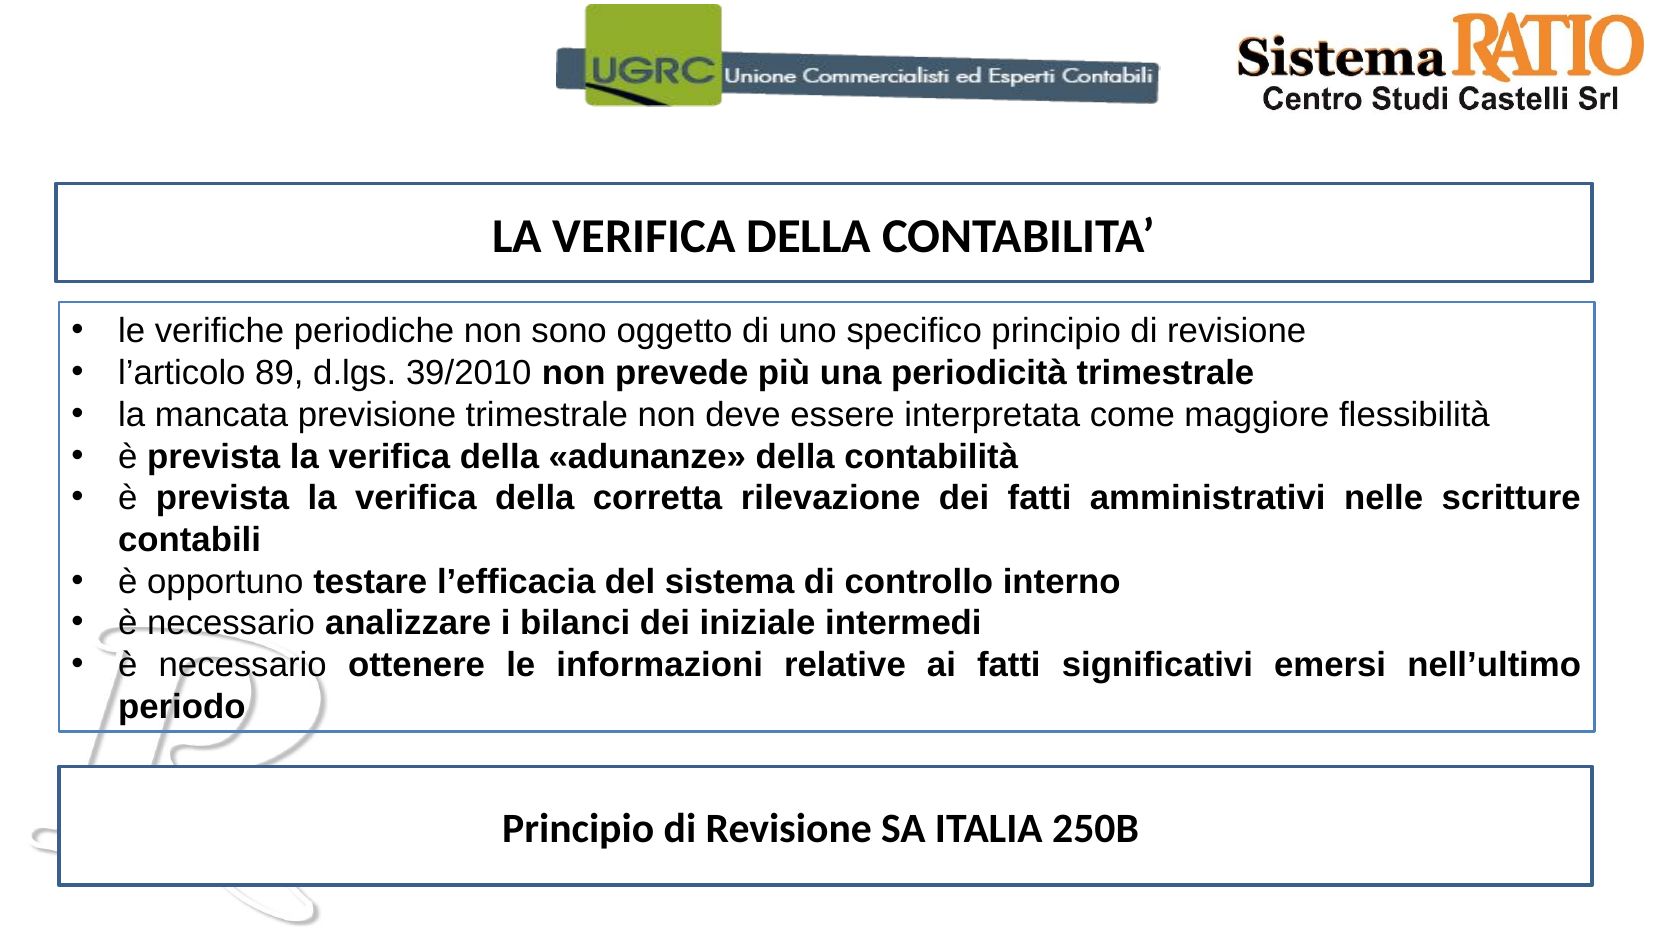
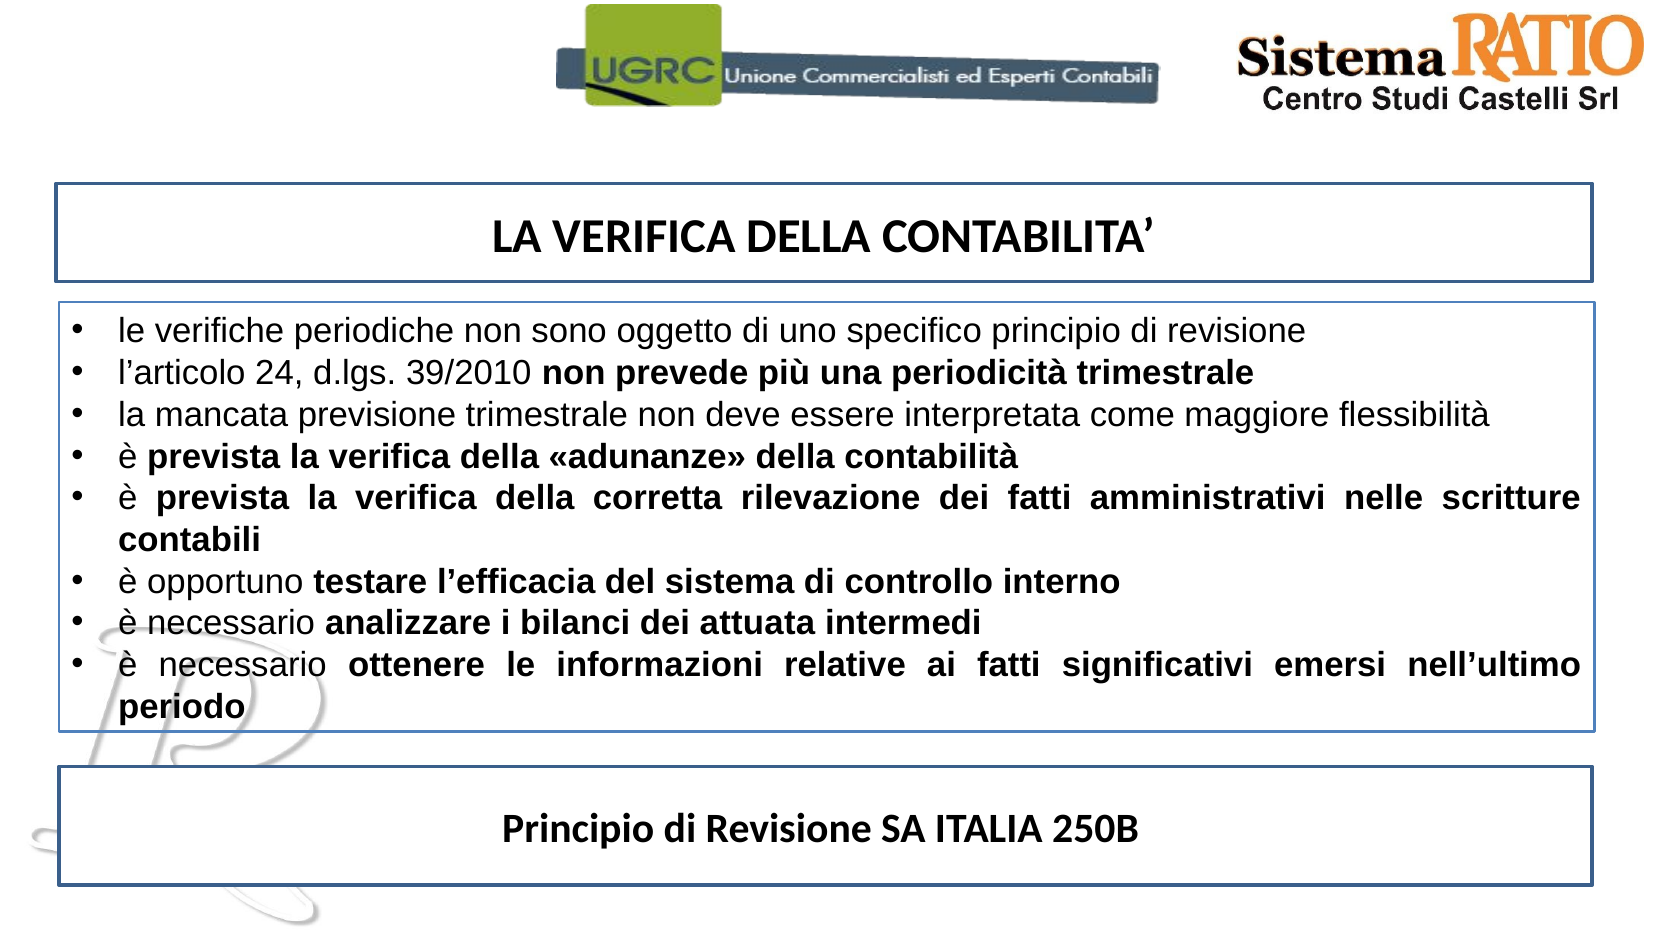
89: 89 -> 24 (279, 373)
iniziale: iniziale -> attuata (757, 623)
